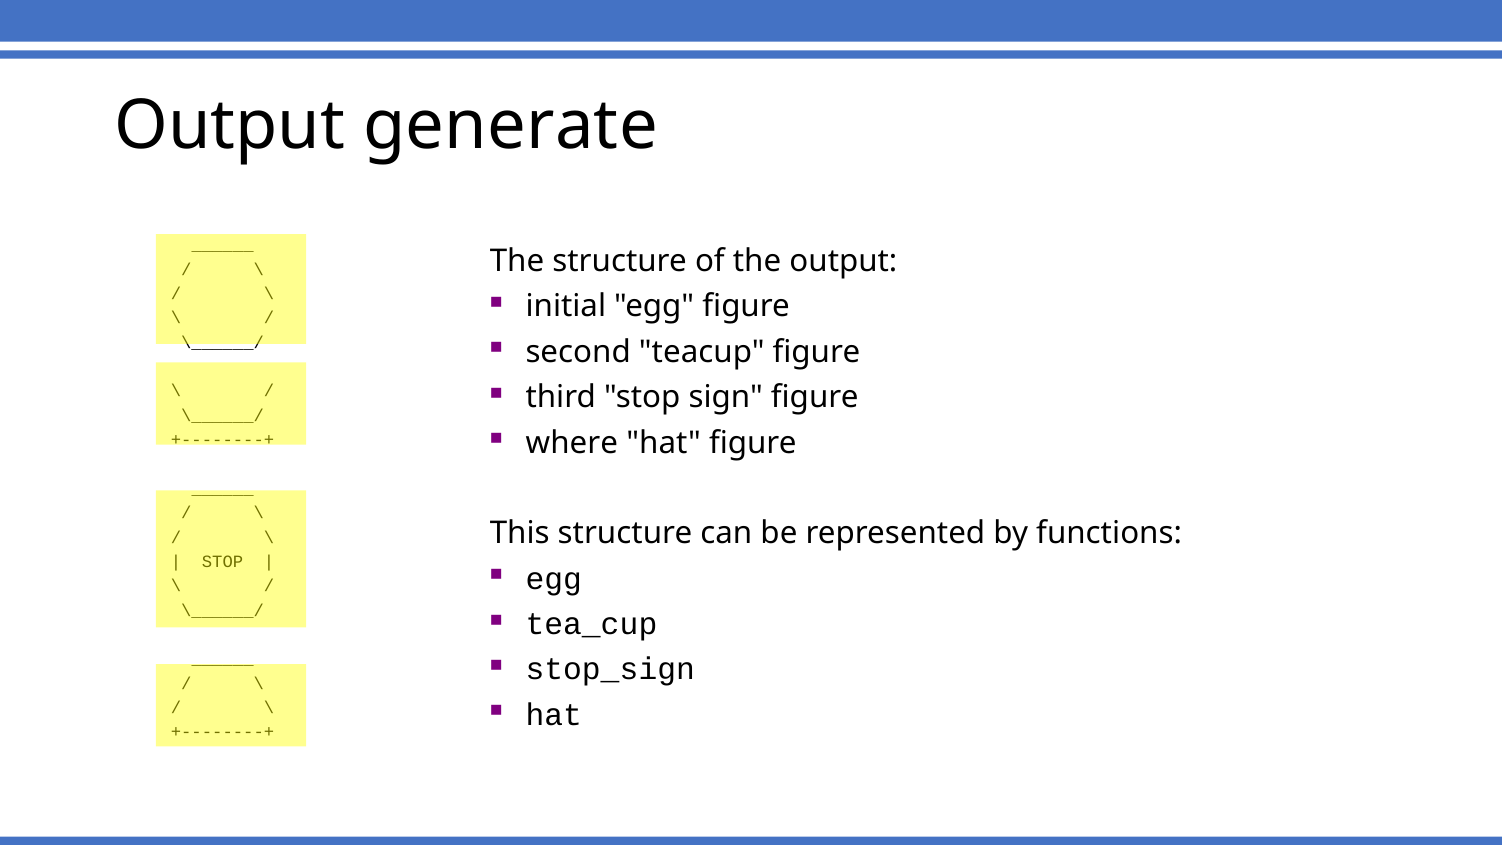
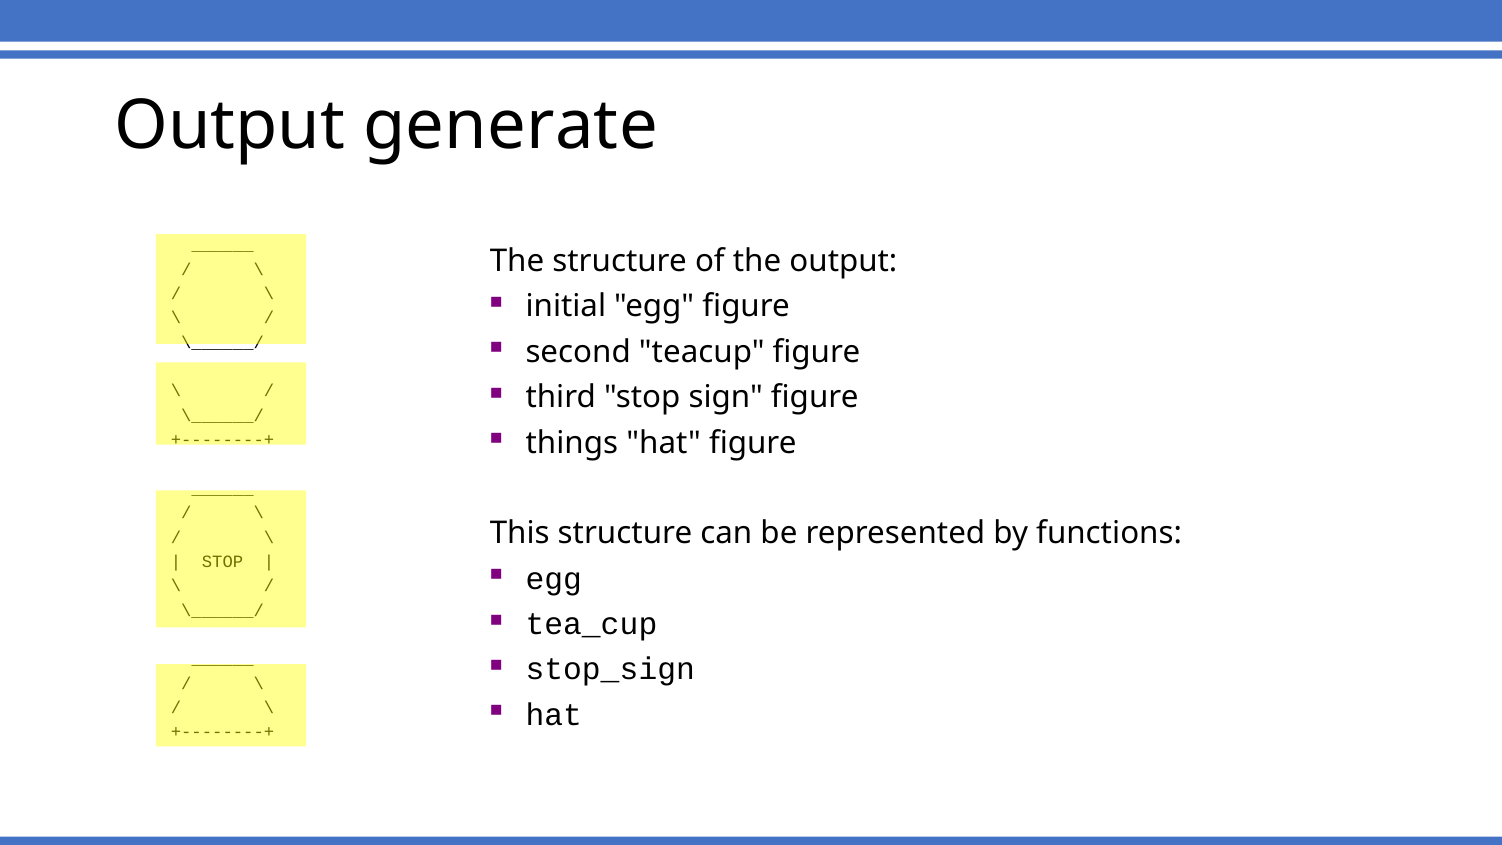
where: where -> things (572, 443)
